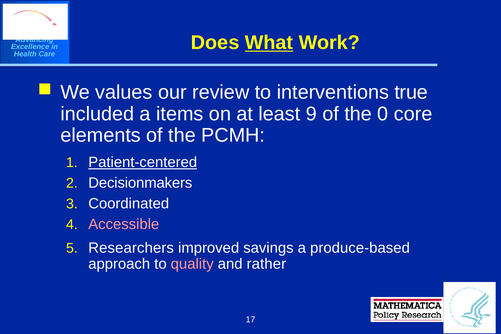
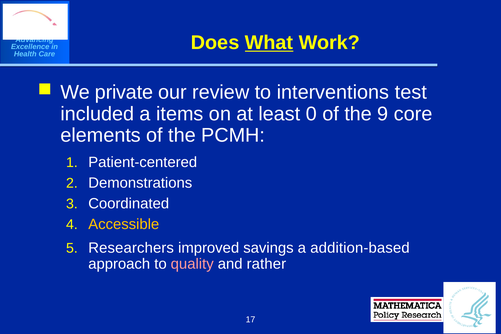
values: values -> private (124, 92)
true: true -> test (411, 92)
9: 9 -> 0 (311, 114)
0: 0 -> 9 (383, 114)
Patient-centered underline: present -> none (143, 162)
Decisionmakers: Decisionmakers -> Demonstrations (140, 183)
Accessible colour: pink -> yellow (124, 224)
produce-based: produce-based -> addition-based (360, 248)
